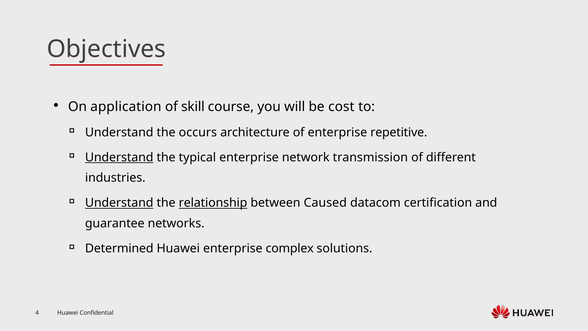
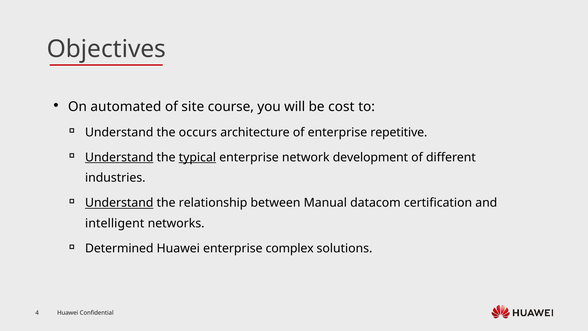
application: application -> automated (126, 107)
skill: skill -> site (193, 107)
typical underline: none -> present (197, 157)
transmission: transmission -> development (370, 157)
relationship underline: present -> none (213, 203)
Caused: Caused -> Manual (325, 203)
guarantee: guarantee -> intelligent (115, 223)
